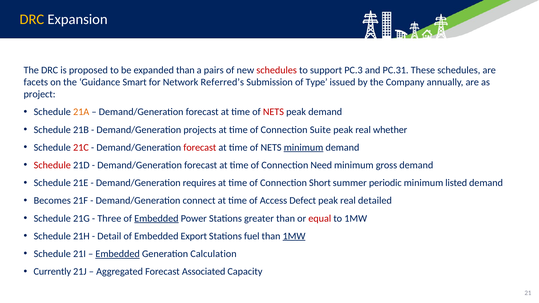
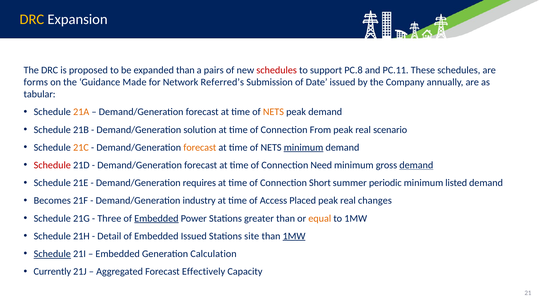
PC.3: PC.3 -> PC.8 (354, 70)
PC.31: PC.31 -> PC.11 (396, 70)
facets: facets -> forms (36, 82)
Smart: Smart -> Made (135, 82)
Type: Type -> Date (317, 82)
project: project -> tabular (40, 94)
NETS colour: red -> orange (273, 112)
projects: projects -> solution (200, 130)
Suite: Suite -> From (320, 130)
whether: whether -> scenario (390, 130)
21C colour: red -> orange (81, 148)
forecast colour: red -> orange (200, 148)
demand underline: none -> present (416, 165)
connect: connect -> industry (199, 201)
Defect: Defect -> Placed (303, 201)
detailed: detailed -> changes (375, 201)
equal colour: red -> orange (320, 219)
Embedded Export: Export -> Issued (194, 236)
fuel: fuel -> site (252, 236)
Schedule underline: none -> present (52, 254)
Embedded underline: present -> none (118, 254)
Associated: Associated -> Effectively (204, 272)
